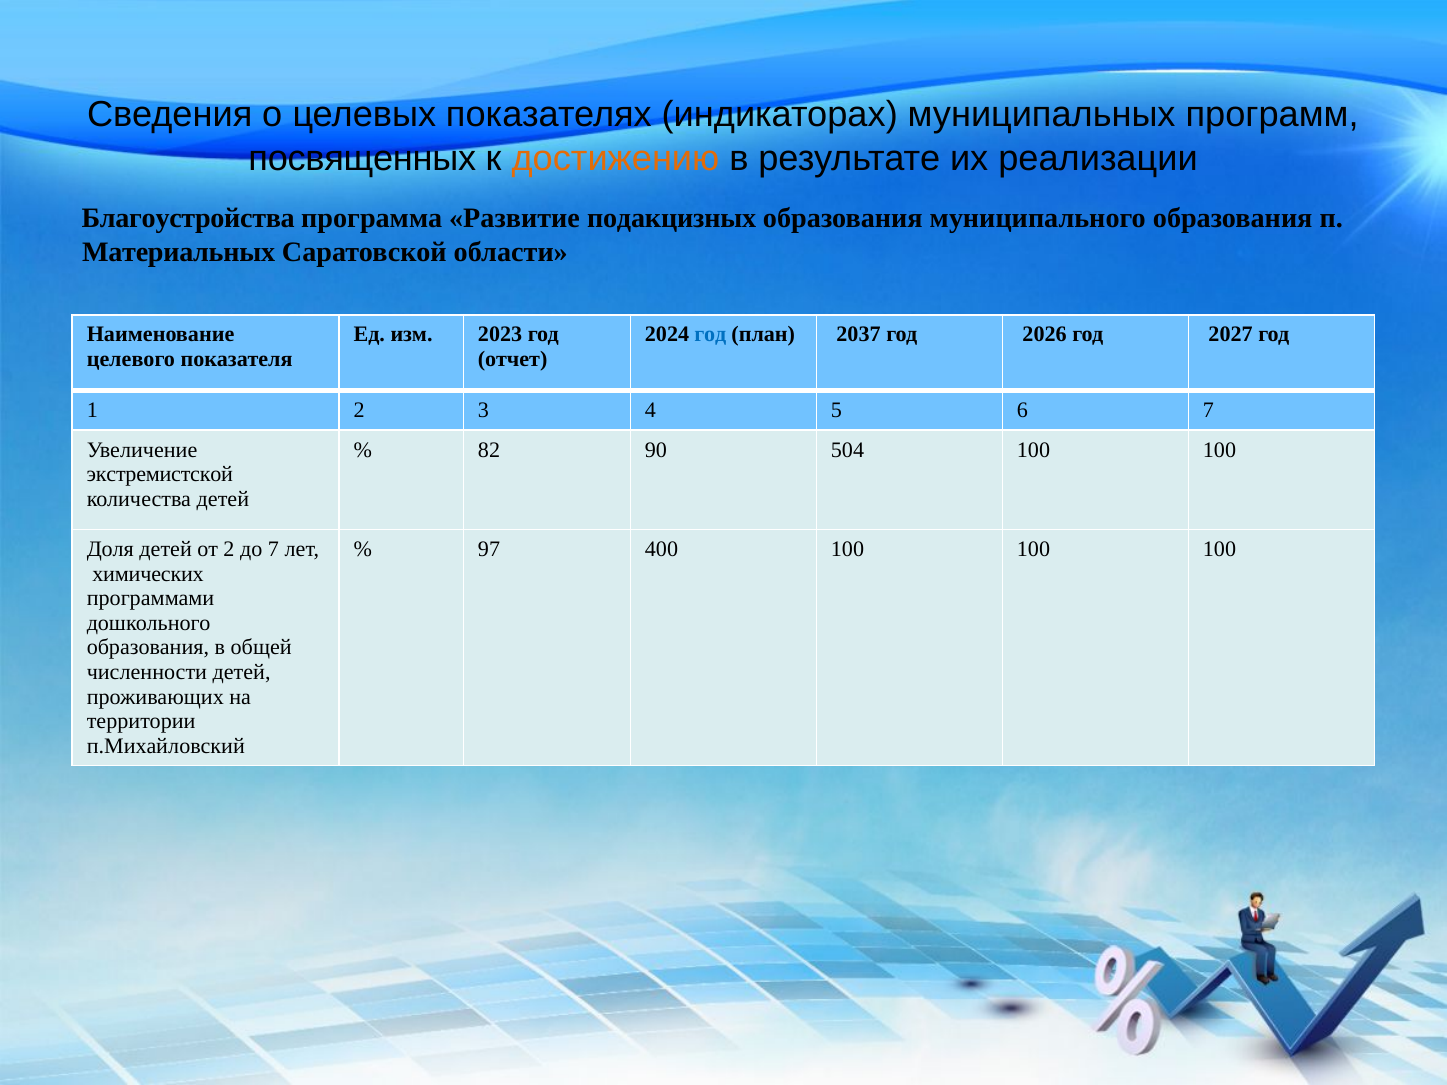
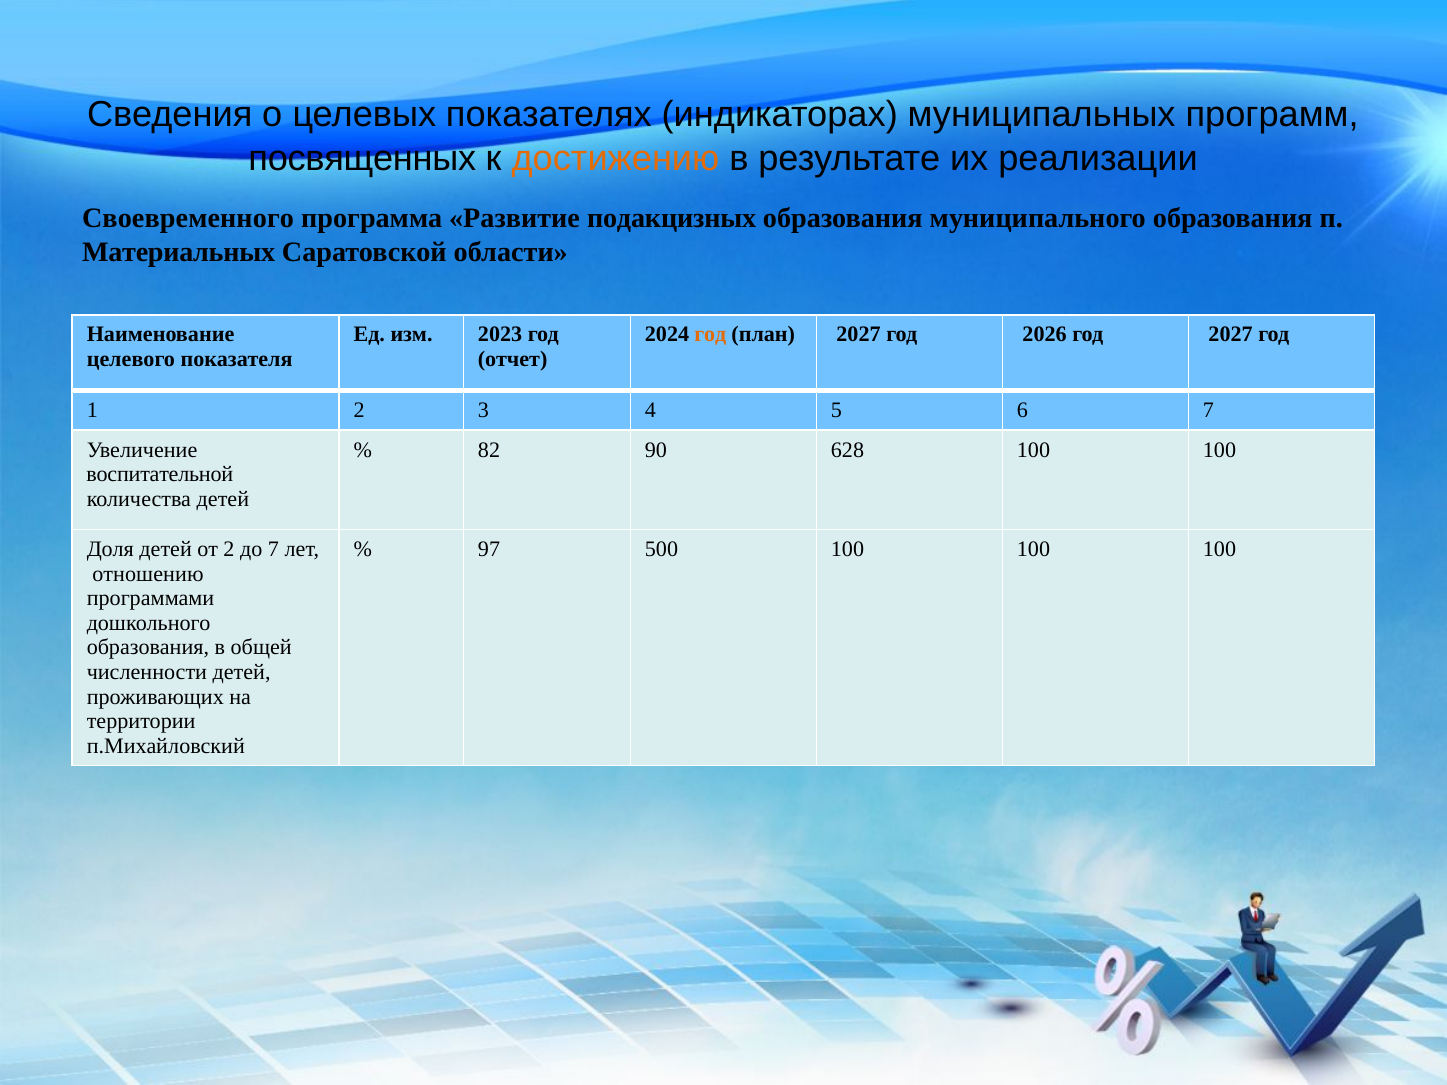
Благоустройства: Благоустройства -> Своевременного (188, 218)
год colour: blue -> orange (710, 335)
план 2037: 2037 -> 2027 (859, 335)
504: 504 -> 628 (847, 450)
экстремистской: экстремистской -> воспитательной (160, 474)
400: 400 -> 500 (661, 549)
химических: химических -> отношению (148, 574)
